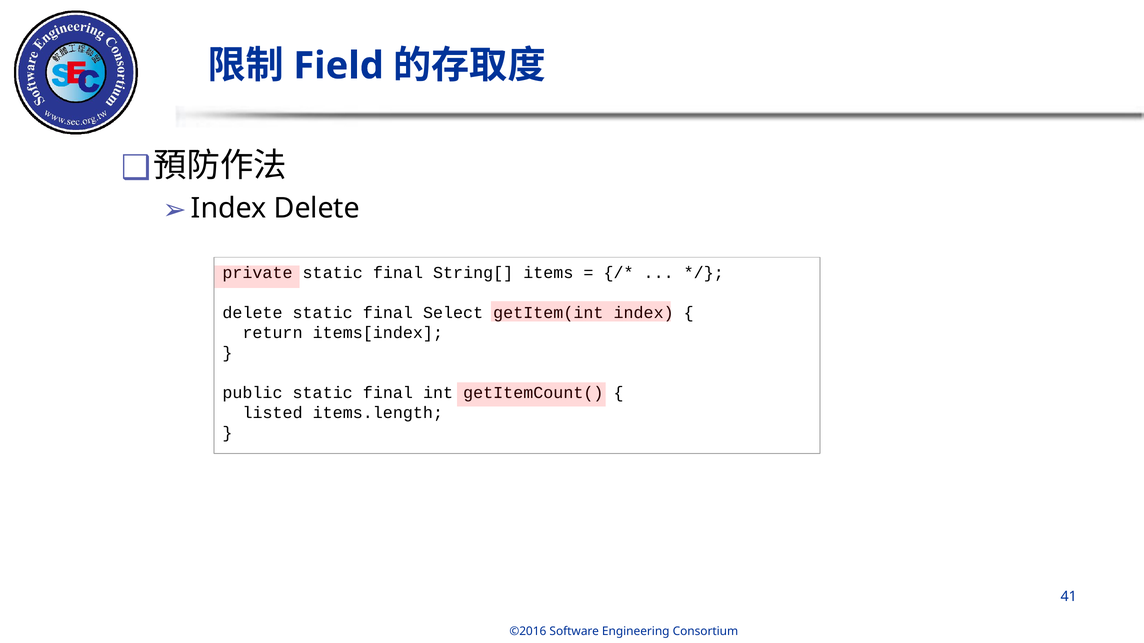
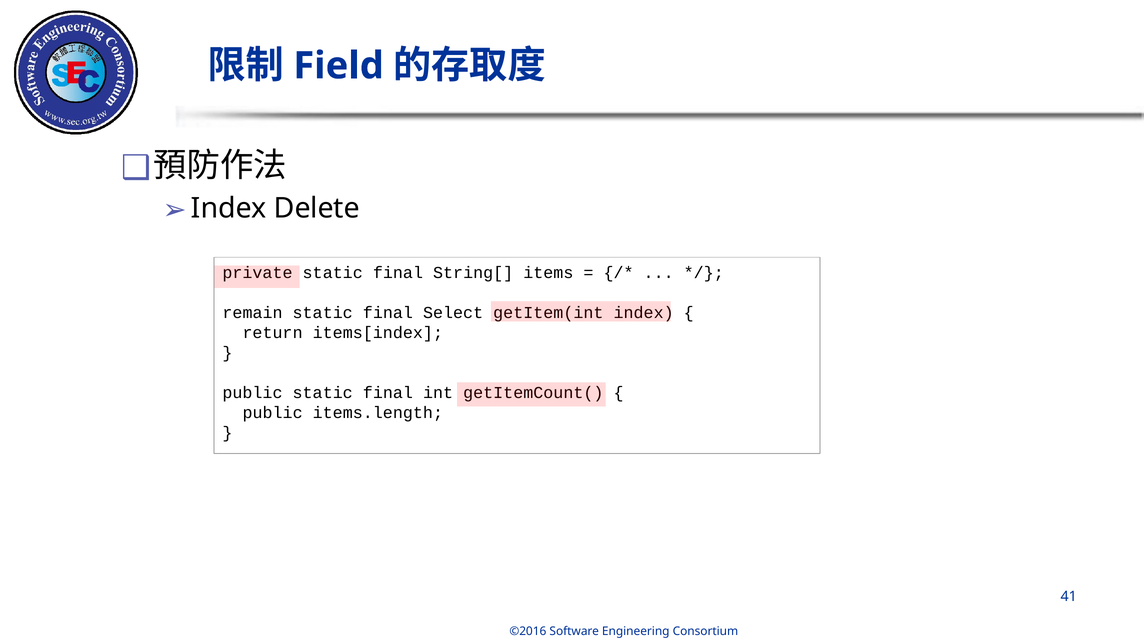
delete: delete -> remain (253, 313)
listed: listed -> public (273, 413)
